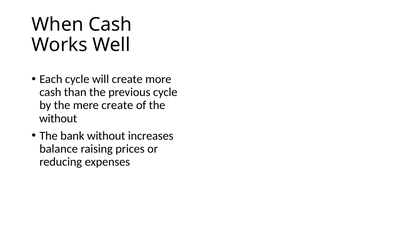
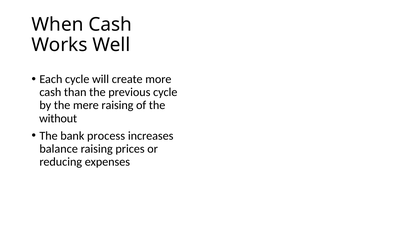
mere create: create -> raising (117, 106)
bank without: without -> process (106, 136)
